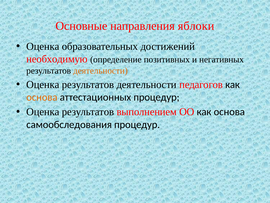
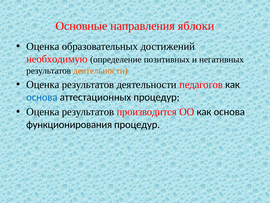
основа colour: orange -> blue (42, 97)
выполнением: выполнением -> производится (147, 112)
самообследования: самообследования -> функционирования (69, 124)
